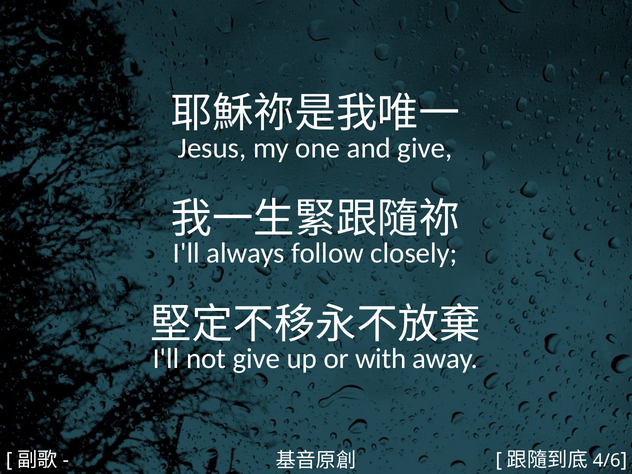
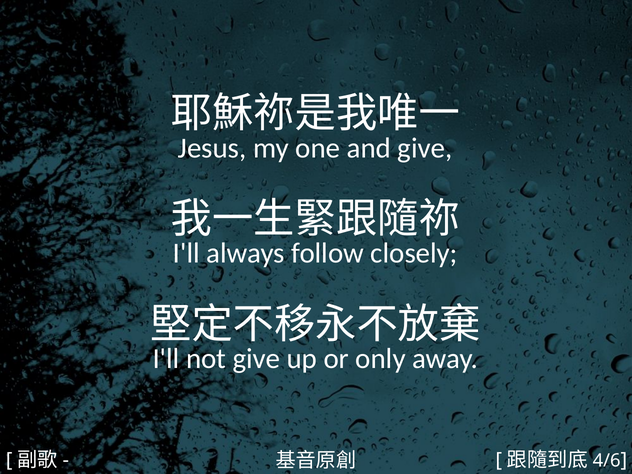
with: with -> only (381, 359)
